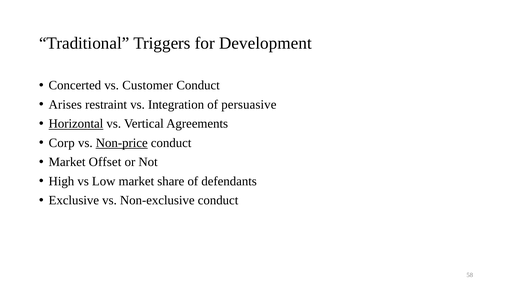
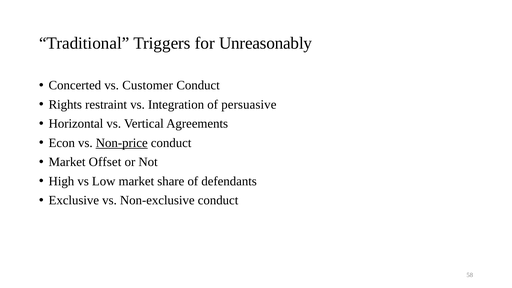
Development: Development -> Unreasonably (266, 43)
Arises: Arises -> Rights (65, 105)
Horizontal underline: present -> none (76, 124)
Corp: Corp -> Econ (62, 143)
